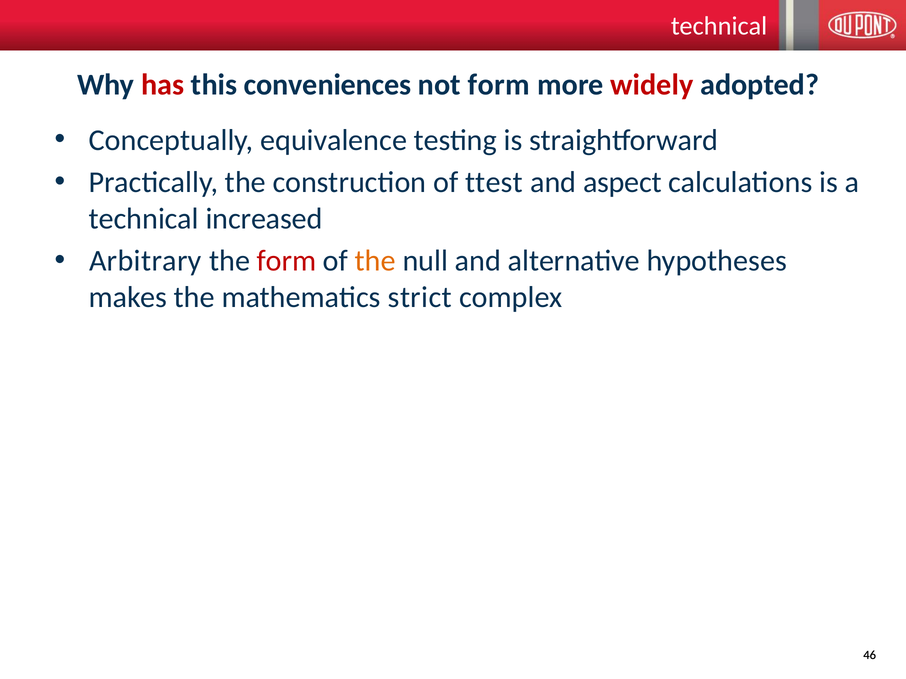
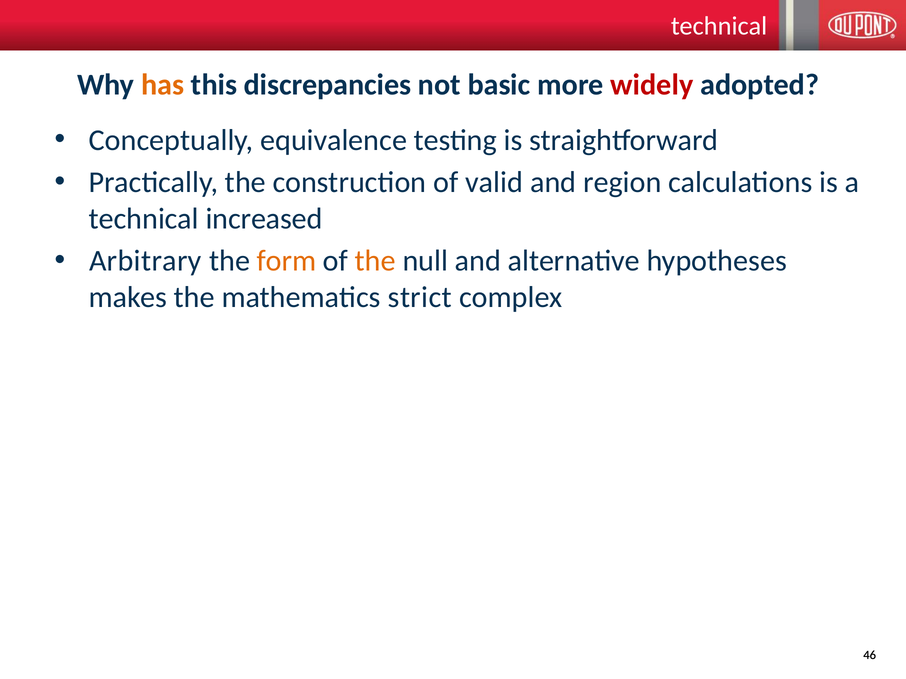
has colour: red -> orange (163, 85)
conveniences: conveniences -> discrepancies (328, 85)
not form: form -> basic (499, 85)
ttest: ttest -> valid (494, 183)
aspect: aspect -> region (622, 183)
form colour: red -> orange (286, 261)
